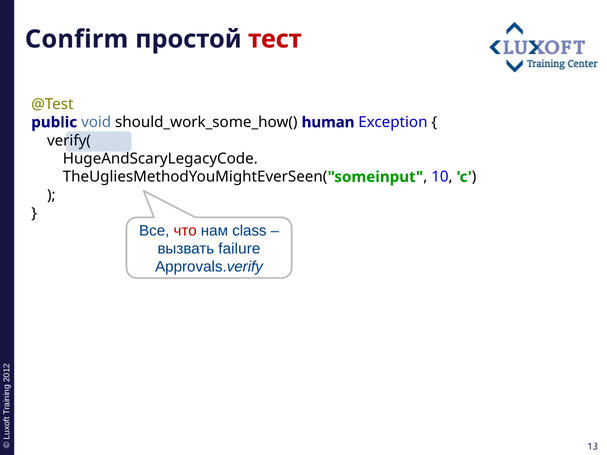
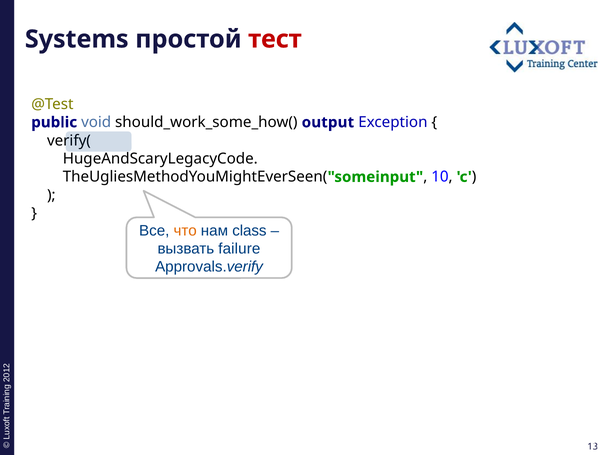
Confirm: Confirm -> Systems (77, 39)
human: human -> output (328, 122)
что colour: red -> orange (185, 231)
